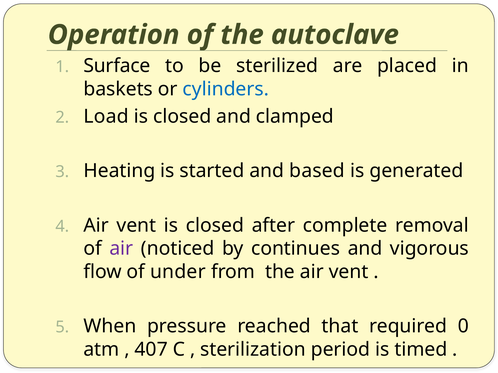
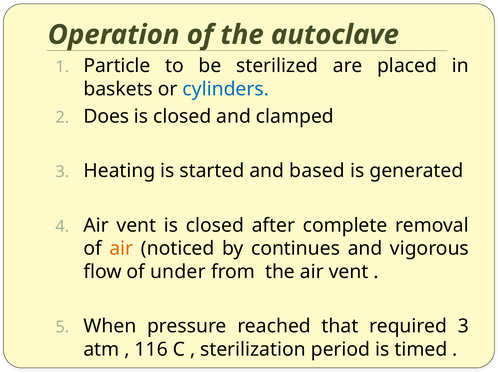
Surface: Surface -> Particle (117, 66)
Load: Load -> Does (106, 117)
air colour: purple -> orange (121, 249)
required 0: 0 -> 3 (463, 327)
407: 407 -> 116 (151, 350)
